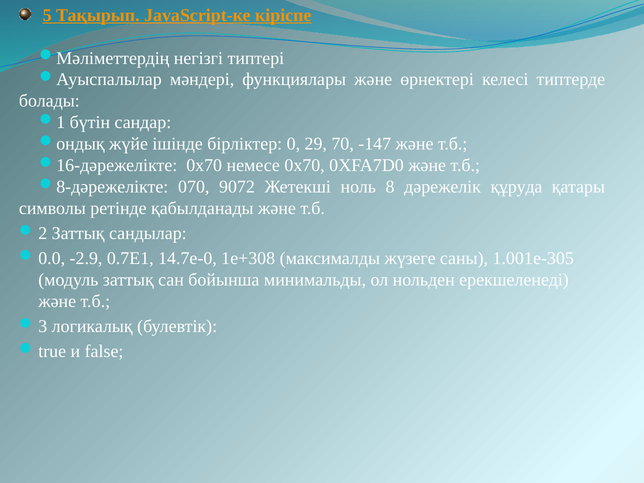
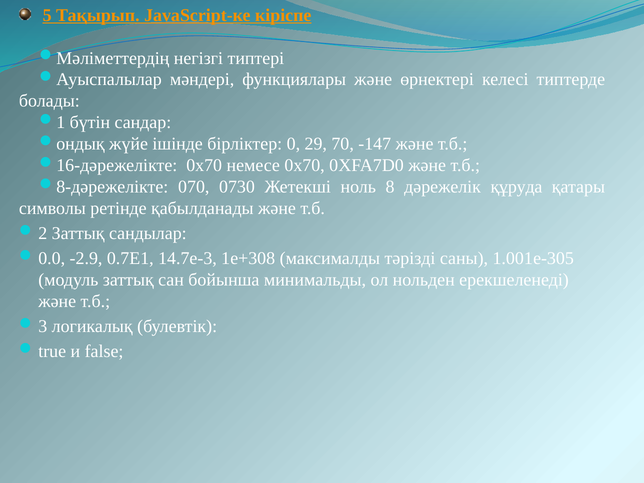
9072: 9072 -> 0730 (237, 187)
14.7e-0: 14.7e-0 -> 14.7e-3 (187, 259)
жүзеге: жүзеге -> тәрізді (410, 259)
